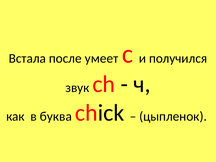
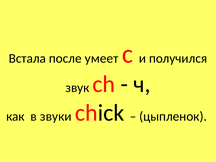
буква: буква -> звуки (56, 116)
